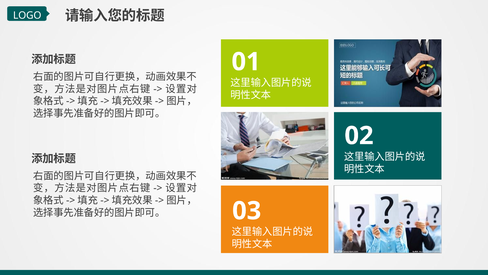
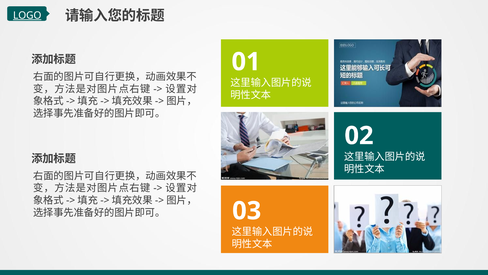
LOGO underline: none -> present (27, 15)
